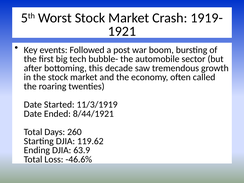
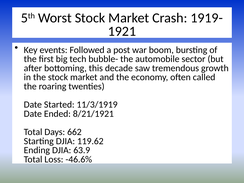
8/44/1921: 8/44/1921 -> 8/21/1921 (93, 114)
260: 260 -> 662 (74, 132)
